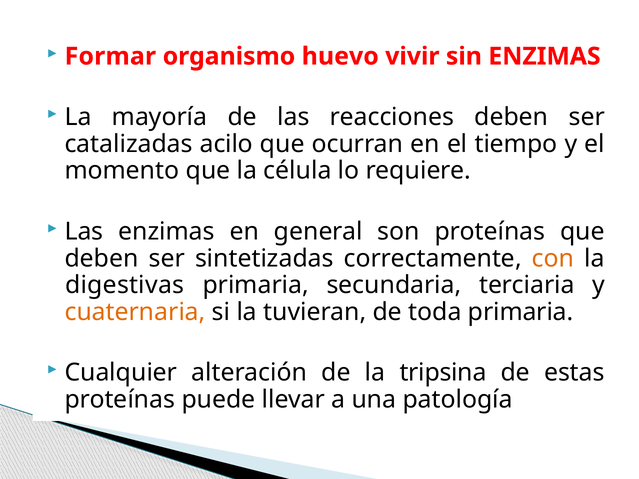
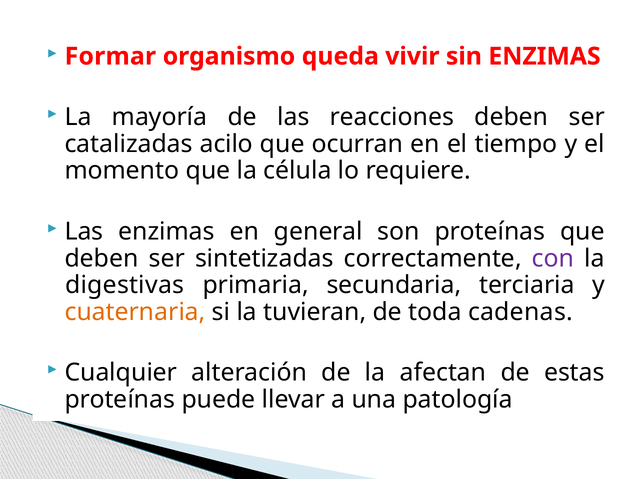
huevo: huevo -> queda (340, 56)
con colour: orange -> purple (553, 258)
toda primaria: primaria -> cadenas (520, 312)
tripsina: tripsina -> afectan (443, 373)
